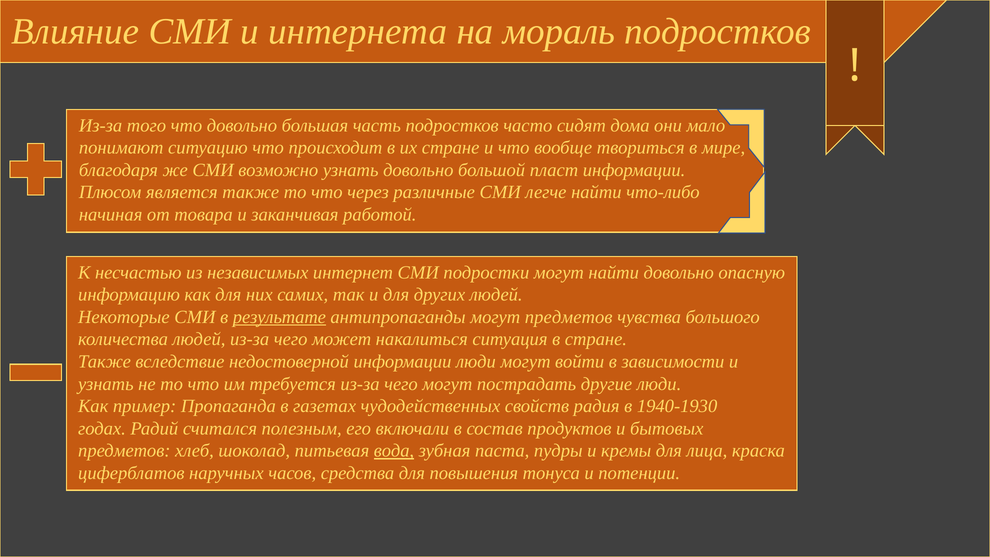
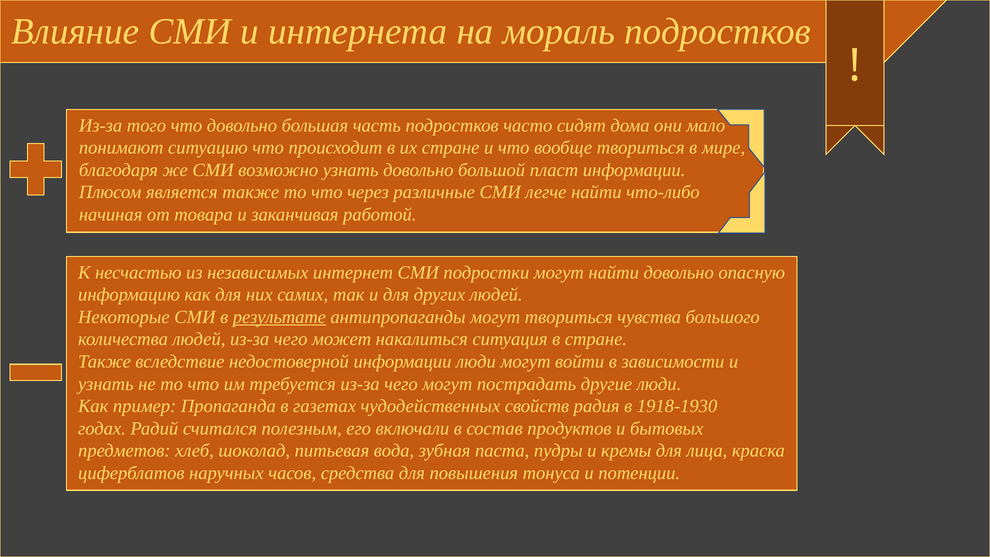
могут предметов: предметов -> твориться (569, 317)
1940-1930: 1940-1930 -> 1918-1930 (677, 406)
вода underline: present -> none (394, 451)
